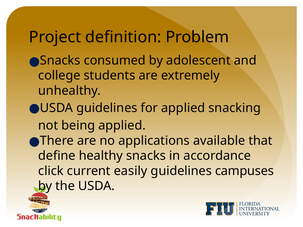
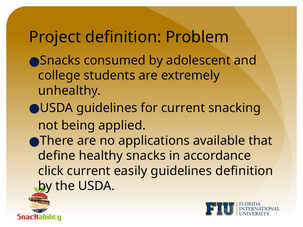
for applied: applied -> current (183, 108)
guidelines campuses: campuses -> definition (244, 171)
